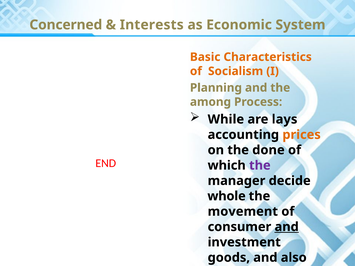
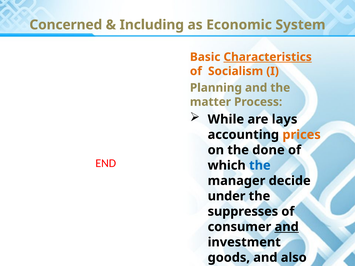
Interests: Interests -> Including (152, 25)
Characteristics underline: none -> present (268, 57)
among: among -> matter (210, 102)
the colour: purple -> blue (260, 166)
whole: whole -> under (227, 196)
movement: movement -> suppresses (243, 212)
